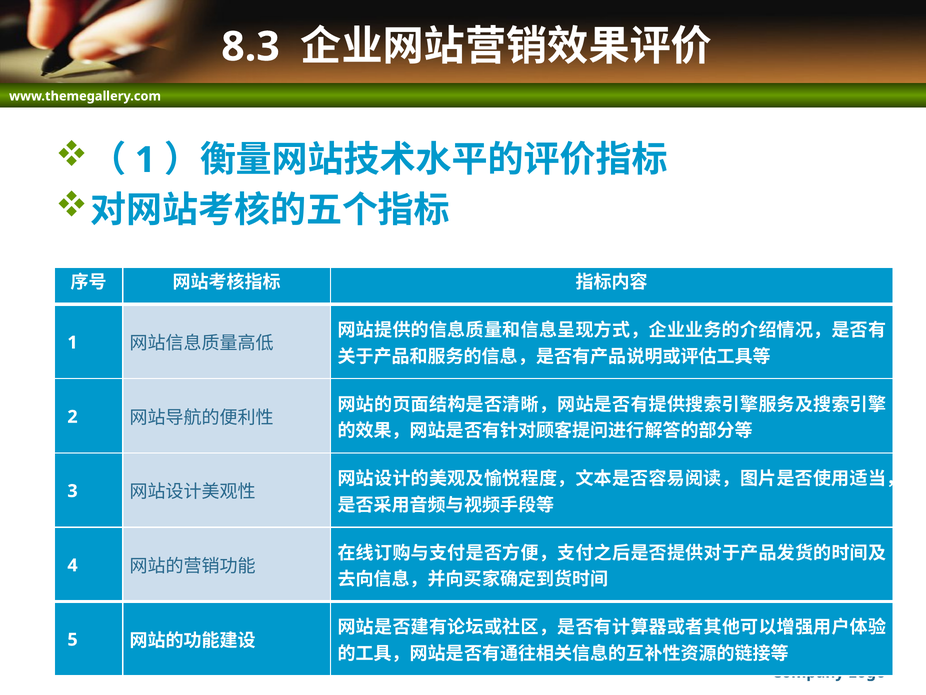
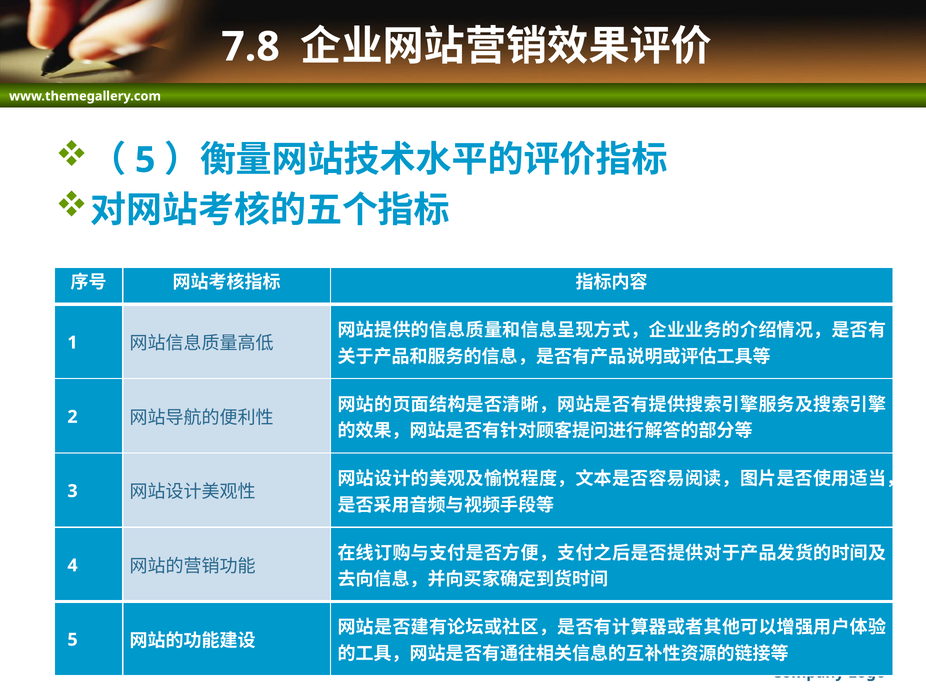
8.3: 8.3 -> 7.8 (251, 47)
1: 1 -> 5 (145, 160)
